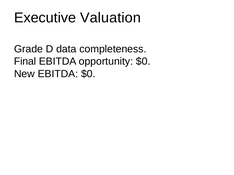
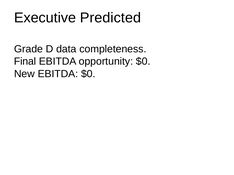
Valuation: Valuation -> Predicted (110, 18)
